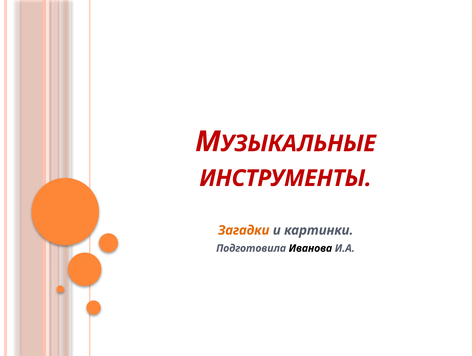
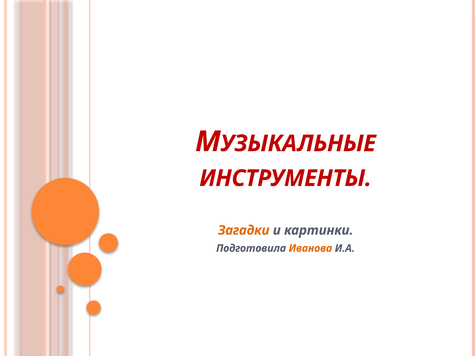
Иванова colour: black -> orange (310, 248)
